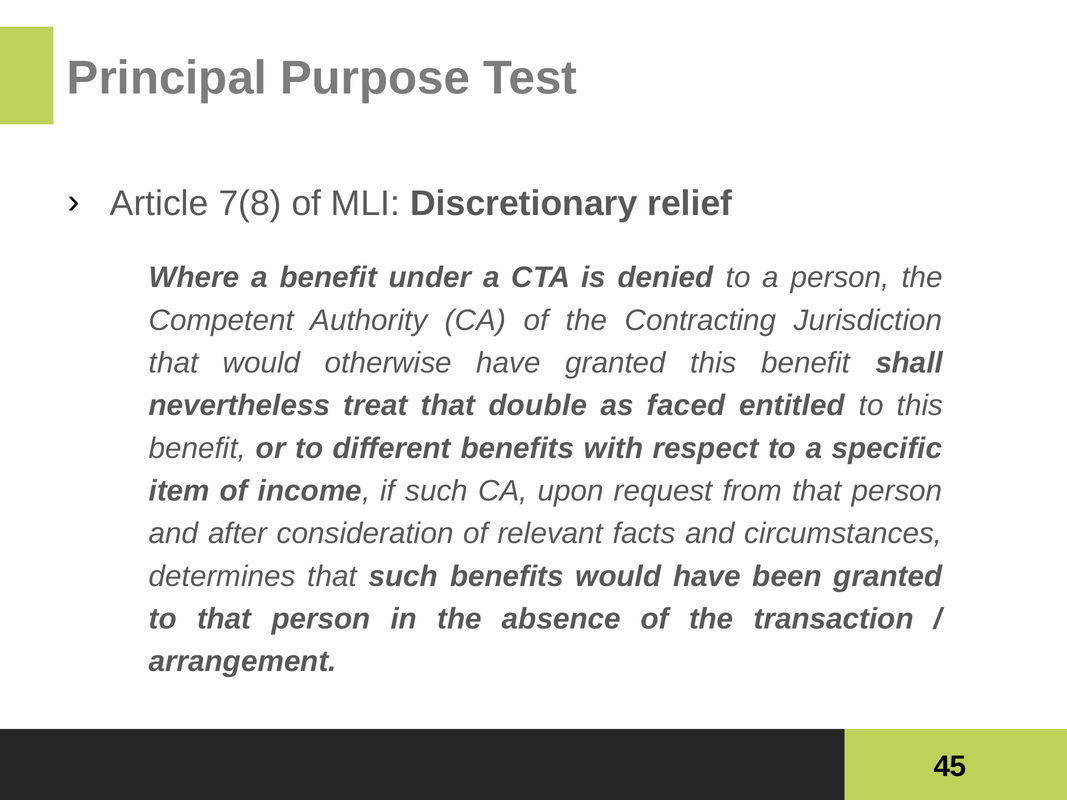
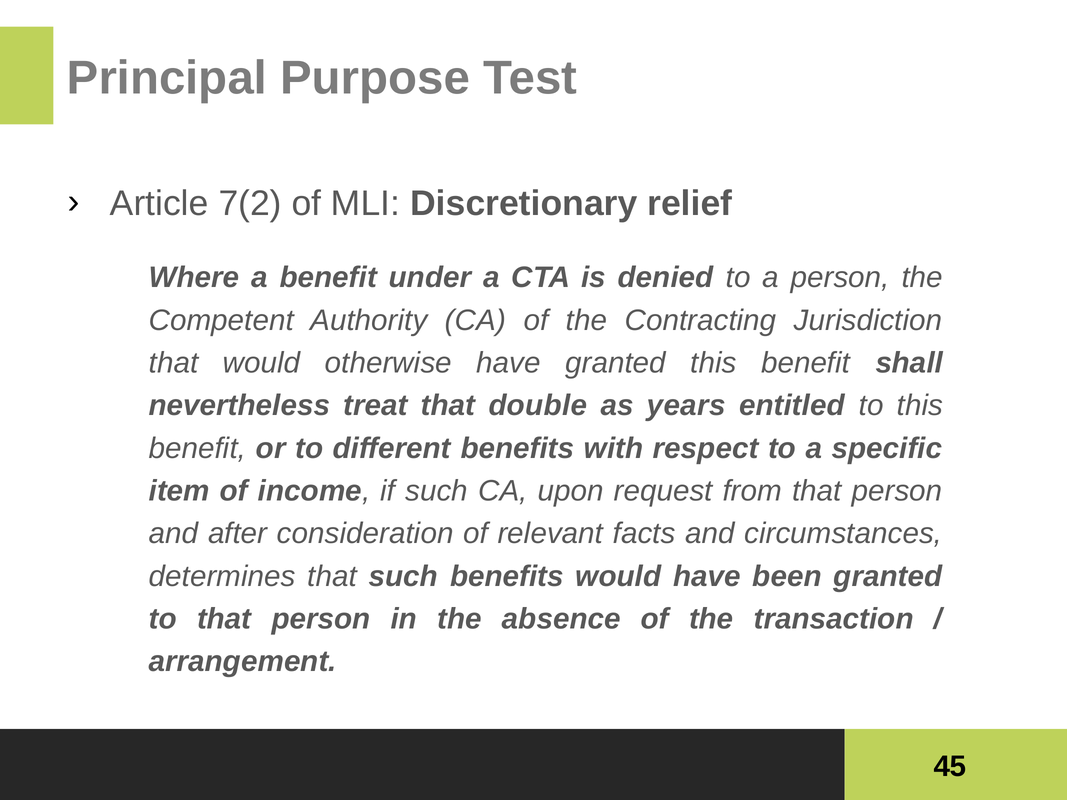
7(8: 7(8 -> 7(2 (250, 204)
faced: faced -> years (686, 406)
